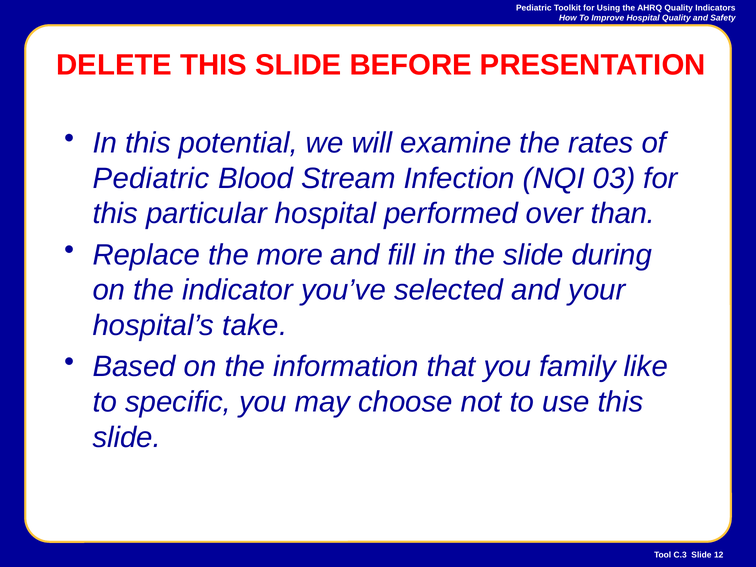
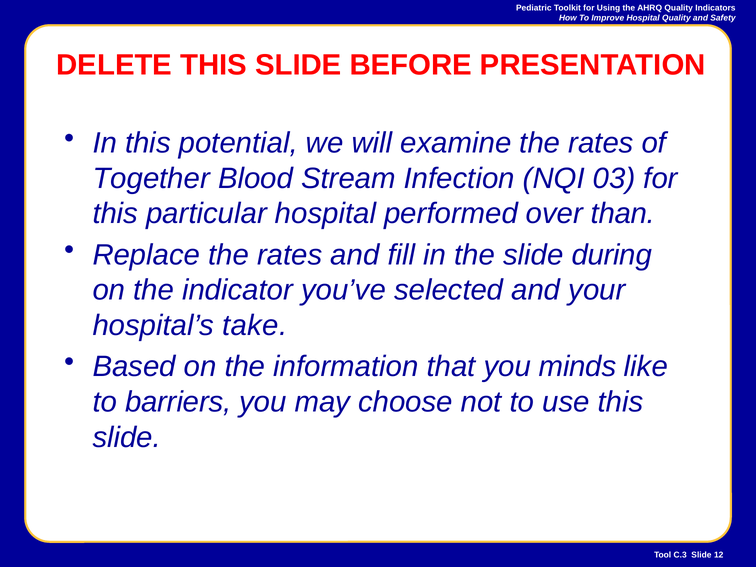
Pediatric: Pediatric -> Together (151, 178)
Replace the more: more -> rates (290, 255)
family: family -> minds (578, 367)
specific: specific -> barriers (178, 402)
